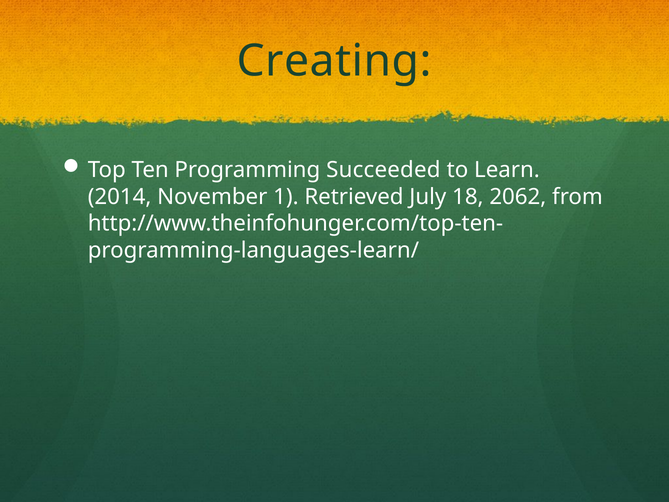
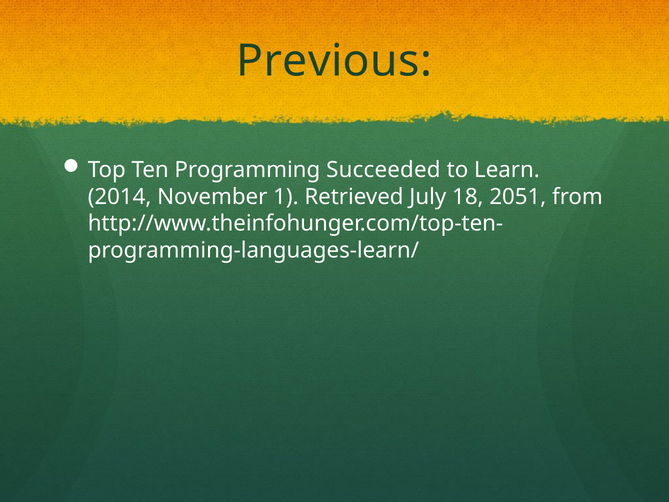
Creating: Creating -> Previous (334, 61)
2062: 2062 -> 2051 (518, 197)
